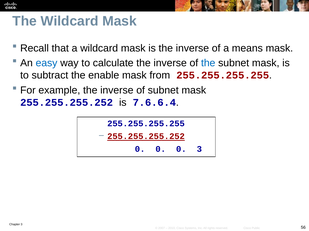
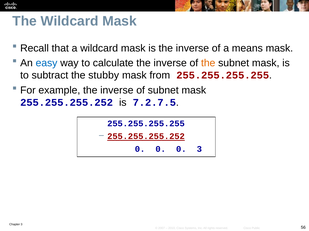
the colour: blue -> orange (208, 63)
enable: enable -> stubby (104, 76)
7.6.6.4: 7.6.6.4 -> 7.2.7.5 (154, 103)
